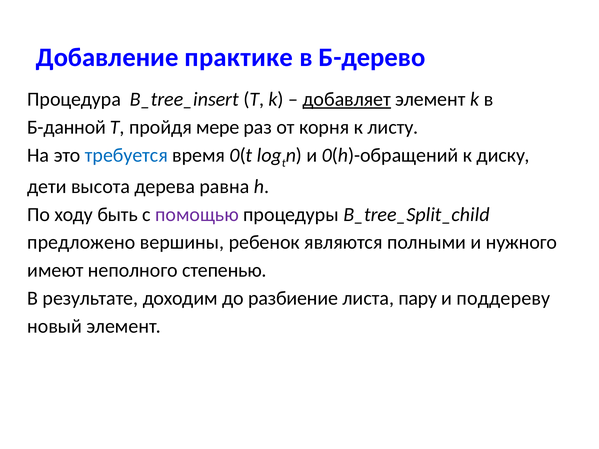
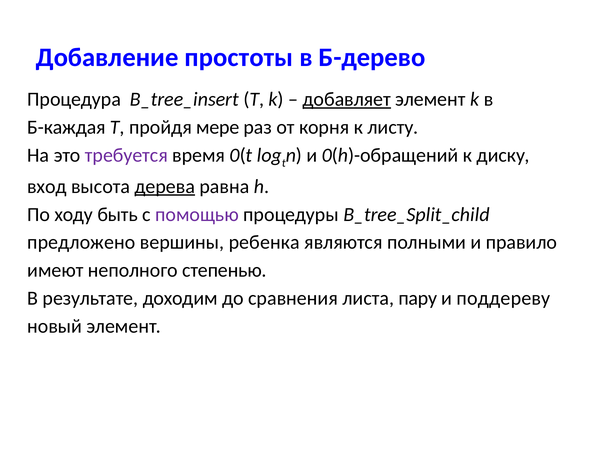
практике: практике -> простоты (239, 57)
Б-данной: Б-данной -> Б-каждая (66, 127)
требуется colour: blue -> purple (126, 155)
дети: дети -> вход (47, 187)
дерева underline: none -> present (165, 187)
ребенок: ребенок -> ребенка (264, 242)
нужного: нужного -> правило (521, 242)
разбиение: разбиение -> сравнения (293, 298)
